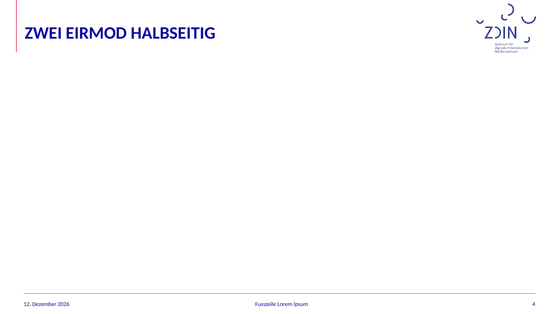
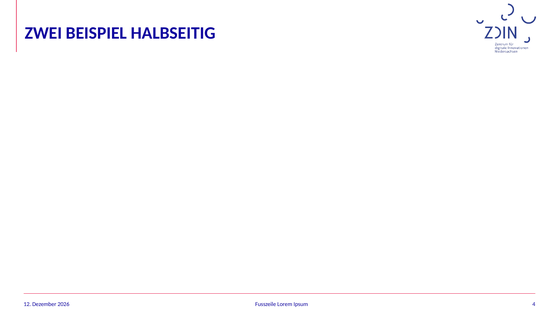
EIRMOD: EIRMOD -> BEISPIEL (96, 33)
